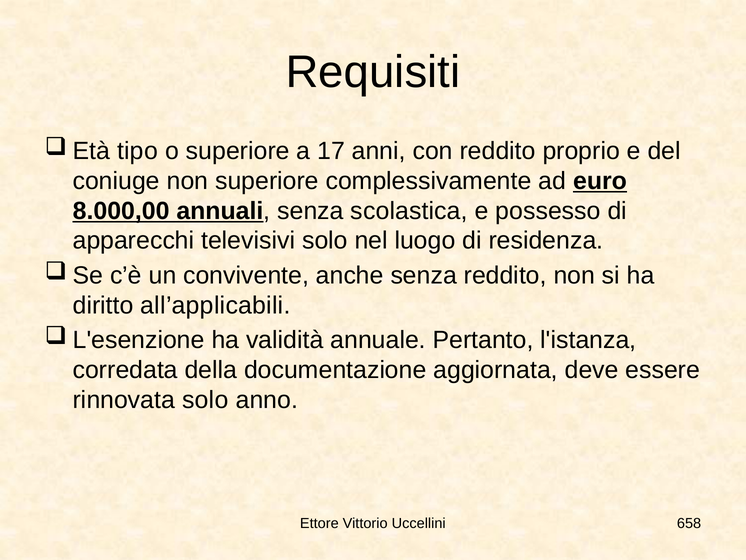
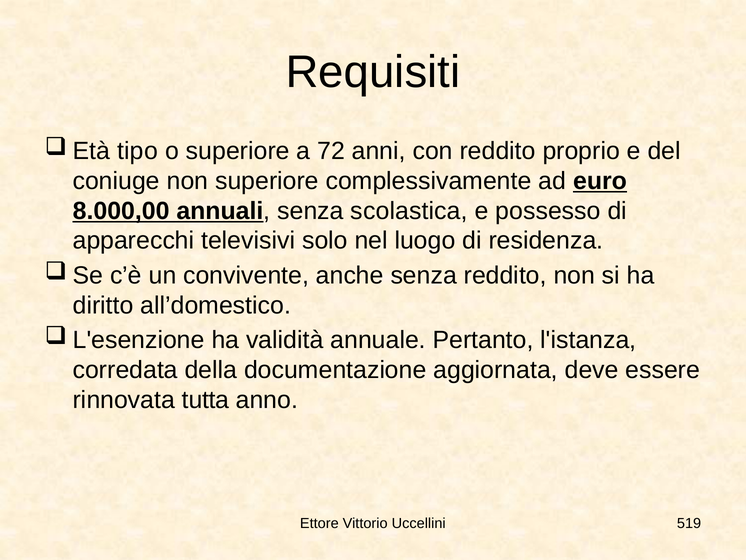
17: 17 -> 72 (331, 151)
all’applicabili: all’applicabili -> all’domestico (216, 305)
rinnovata solo: solo -> tutta (206, 400)
658: 658 -> 519 (689, 523)
